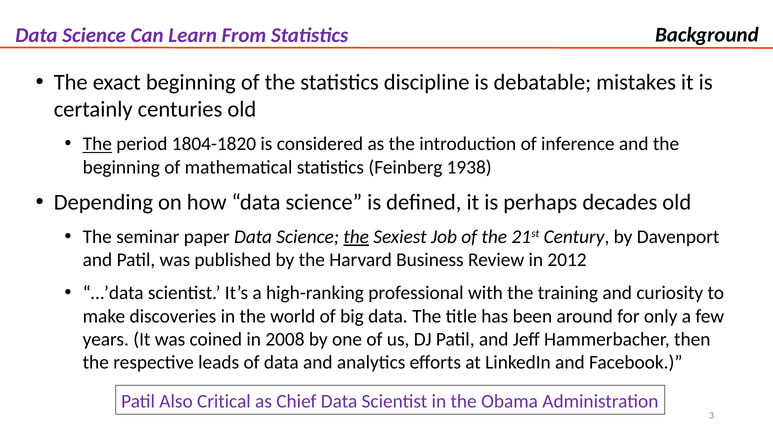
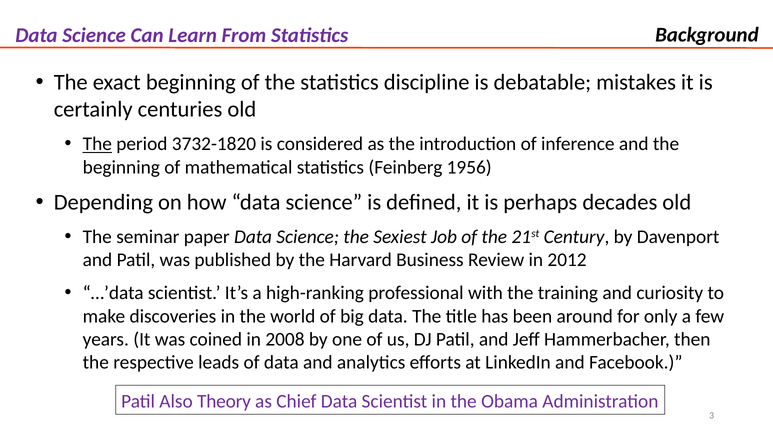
1804-1820: 1804-1820 -> 3732-1820 (214, 144)
1938: 1938 -> 1956 (469, 167)
the underline: present -> none (356, 237)
Critical: Critical -> Theory (224, 401)
